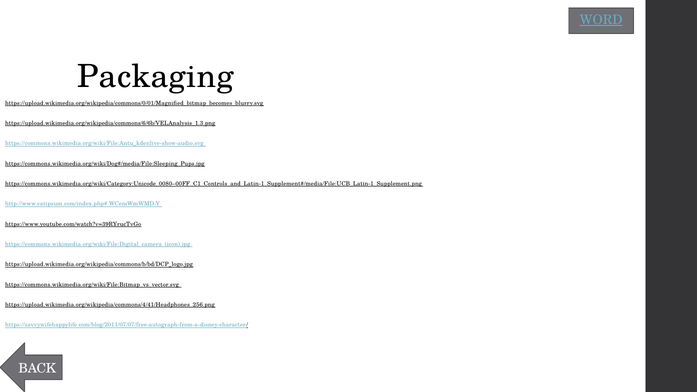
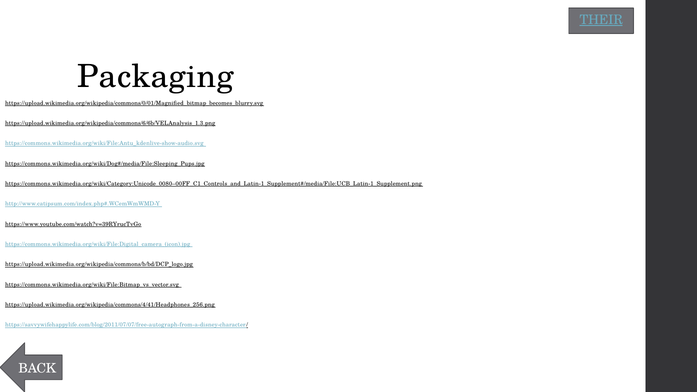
WORD: WORD -> THEIR (601, 20)
